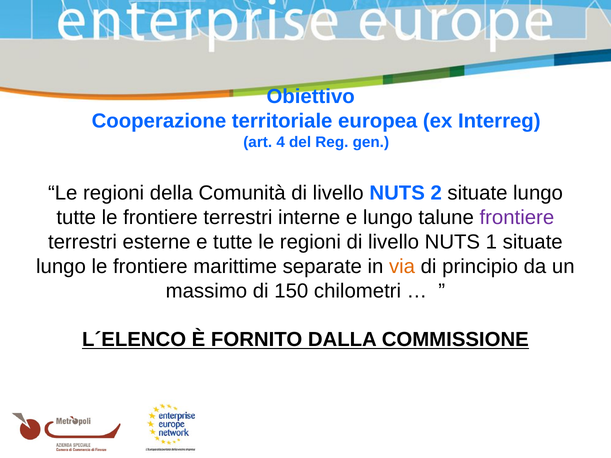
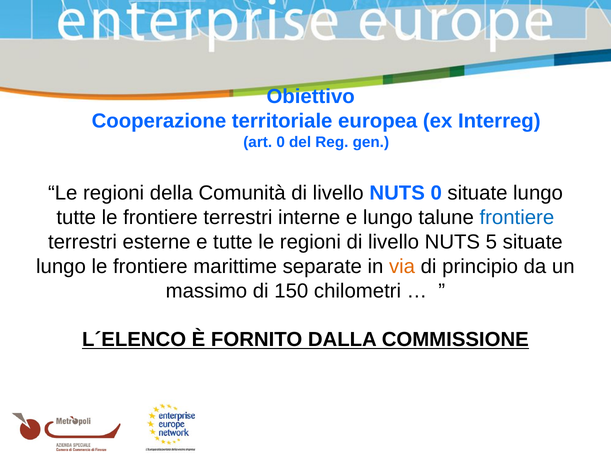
art 4: 4 -> 0 (281, 142)
NUTS 2: 2 -> 0 (436, 193)
frontiere colour: purple -> blue (517, 218)
1: 1 -> 5 (491, 242)
